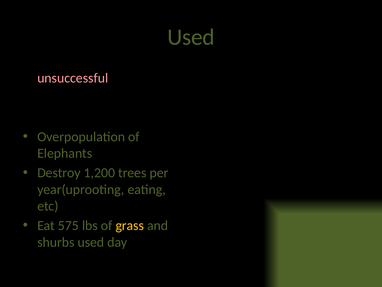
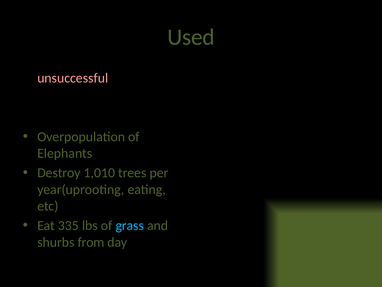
1,200: 1,200 -> 1,010 (99, 173)
575: 575 -> 335 (68, 225)
grass colour: yellow -> light blue (130, 225)
shurbs used: used -> from (91, 242)
